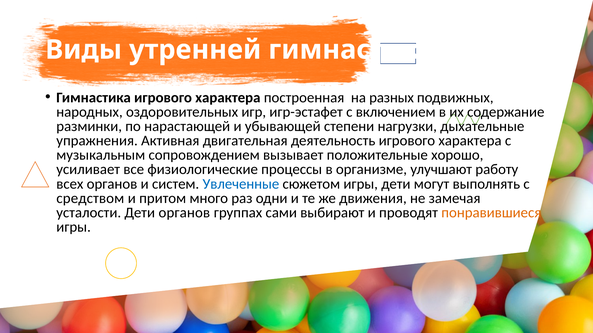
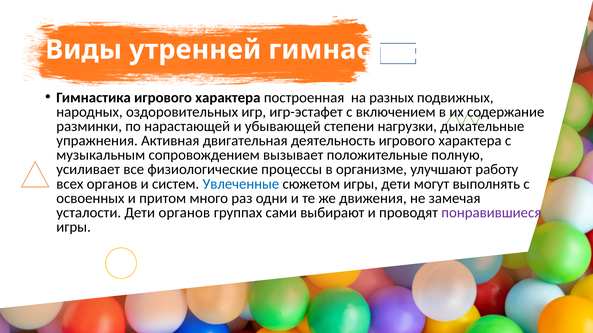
хорошо: хорошо -> полную (457, 155)
средством: средством -> освоенных (90, 199)
понравившиеся colour: orange -> purple (491, 213)
